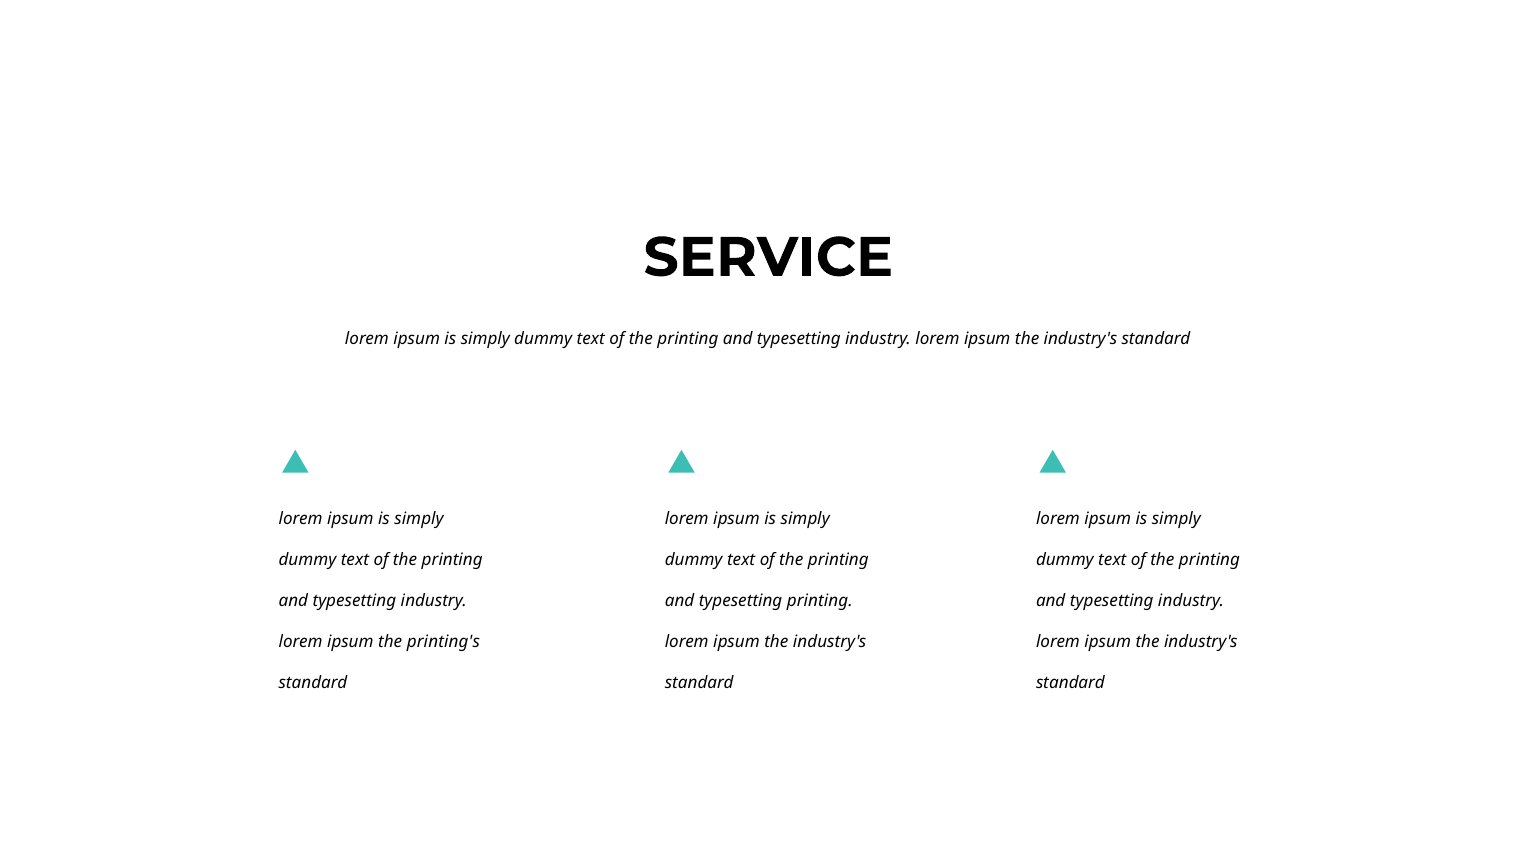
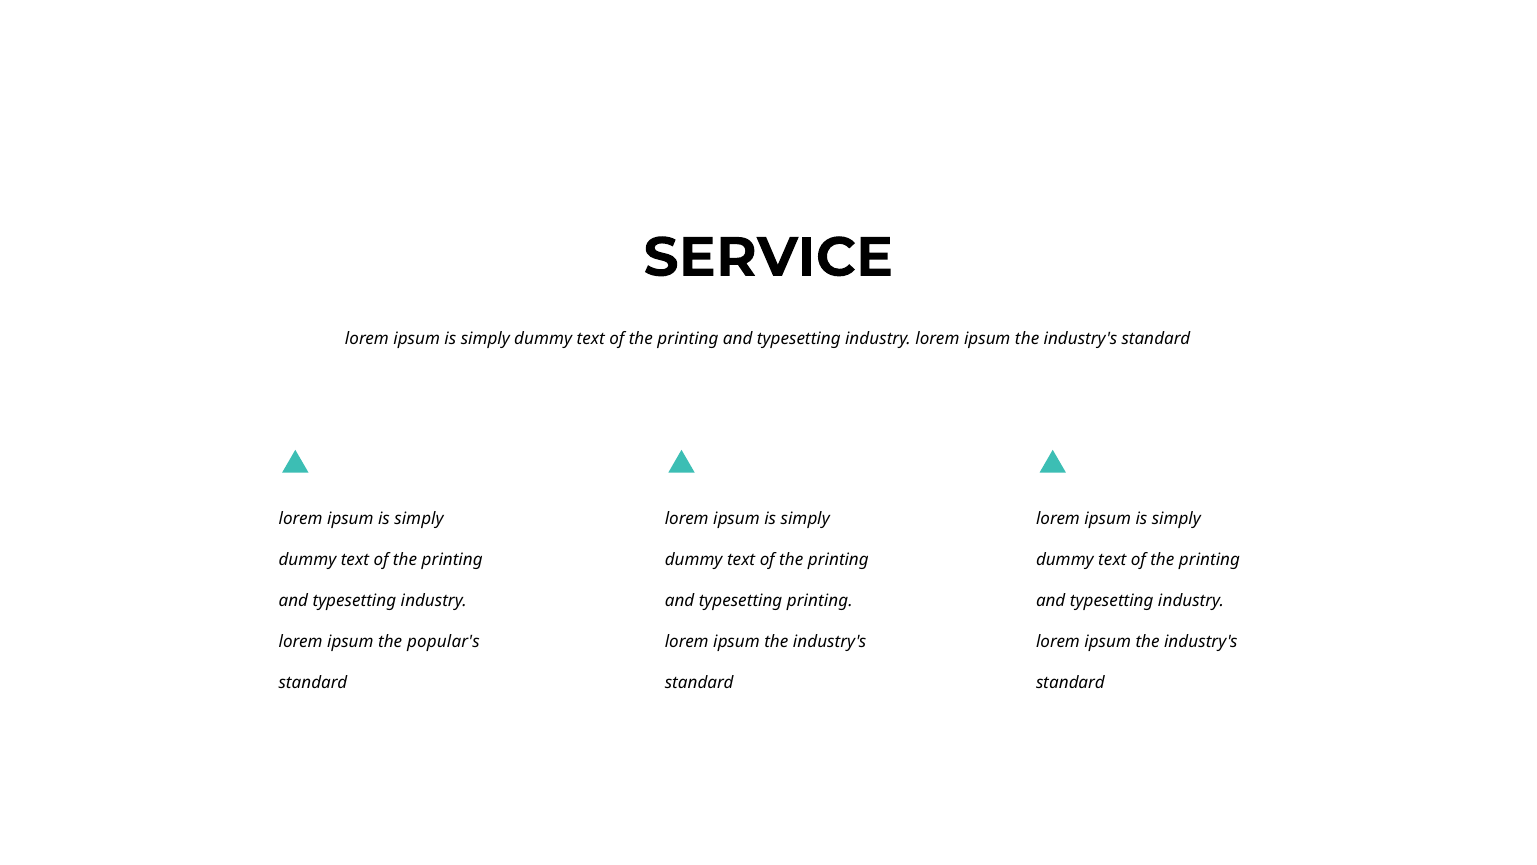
printing's: printing's -> popular's (443, 641)
